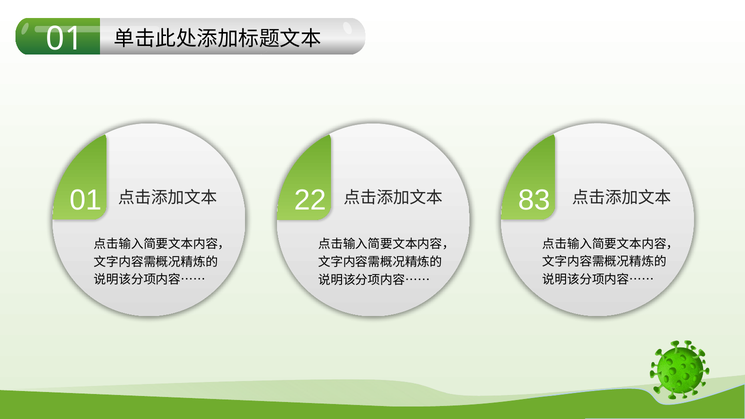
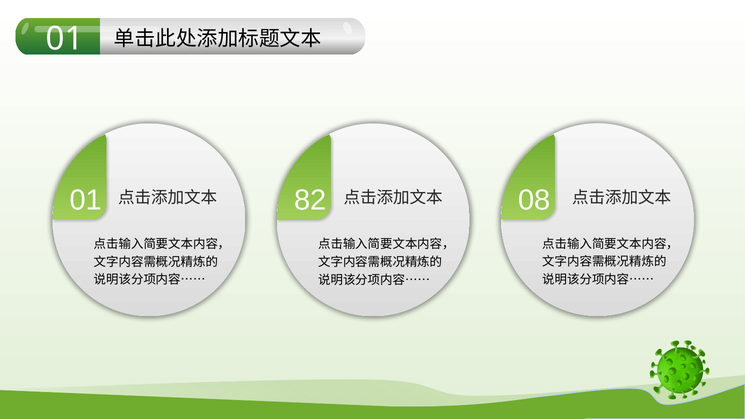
22: 22 -> 82 (310, 200)
83: 83 -> 08 (535, 200)
